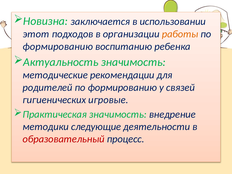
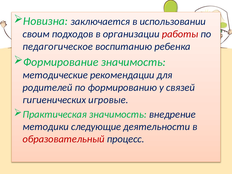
этот: этот -> своим (36, 34)
работы colour: orange -> red (180, 34)
формированию: формированию -> педагогическое (58, 46)
Актуальность: Актуальность -> Формирование (61, 62)
